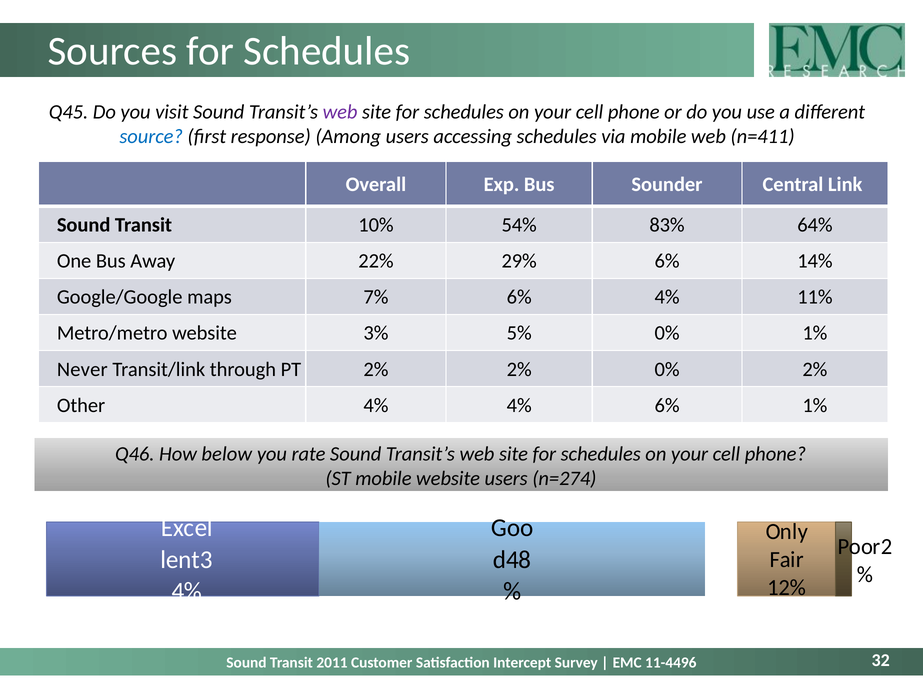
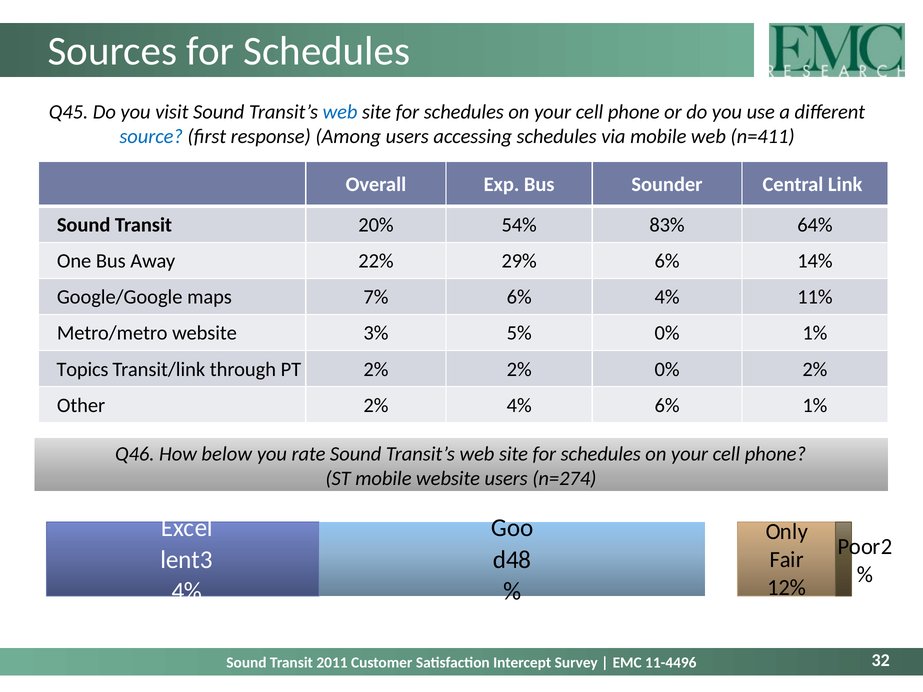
web colour: purple -> blue (340, 112)
10%: 10% -> 20% (376, 225)
Never: Never -> Topics (83, 369)
Other 4%: 4% -> 2% (376, 405)
